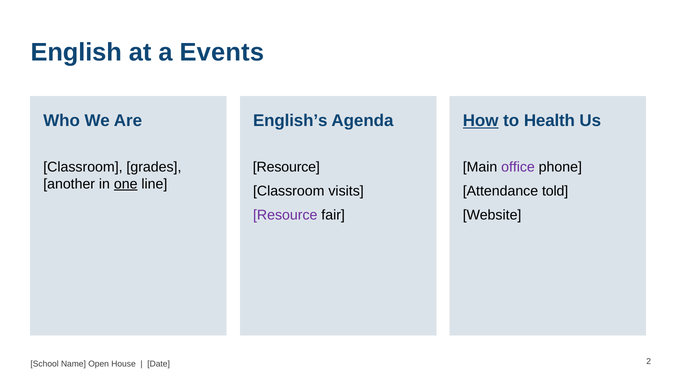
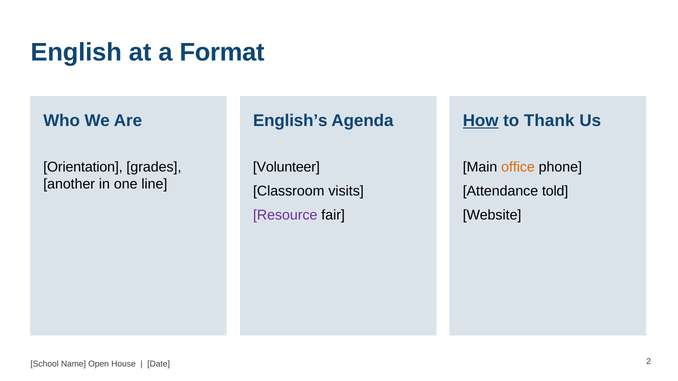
Events: Events -> Format (222, 53)
Health: Health -> Thank (549, 121)
Classroom: Classroom -> Orientation (83, 167)
Resource: Resource -> Volunteer (286, 167)
office colour: purple -> orange (518, 167)
one underline: present -> none (126, 184)
